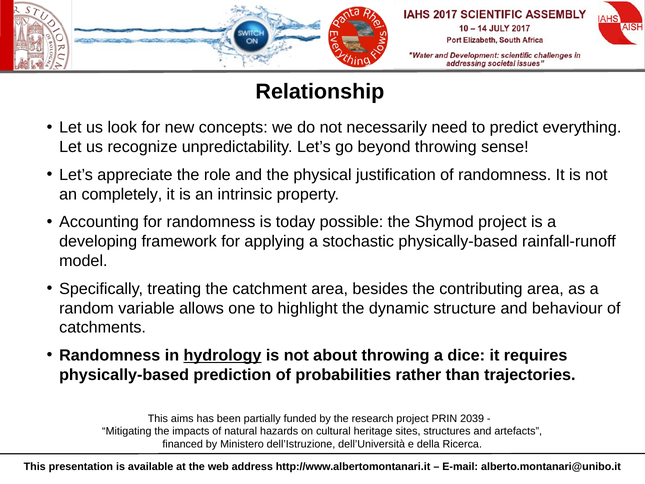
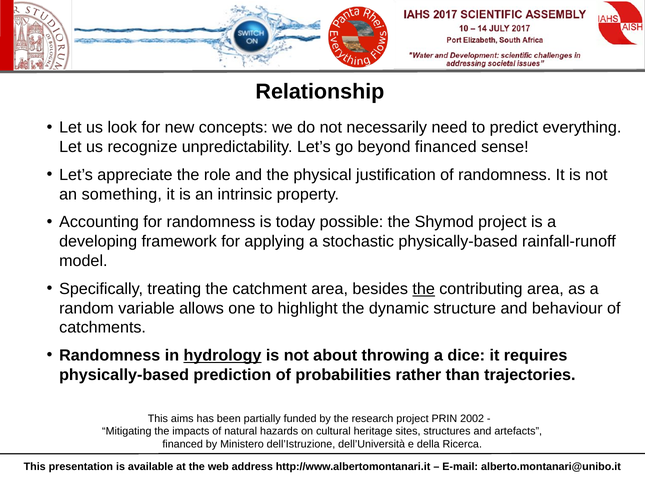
beyond throwing: throwing -> financed (446, 147)
completely: completely -> something (122, 194)
the underline: none -> present (424, 289)
2039: 2039 -> 2002 (472, 418)
